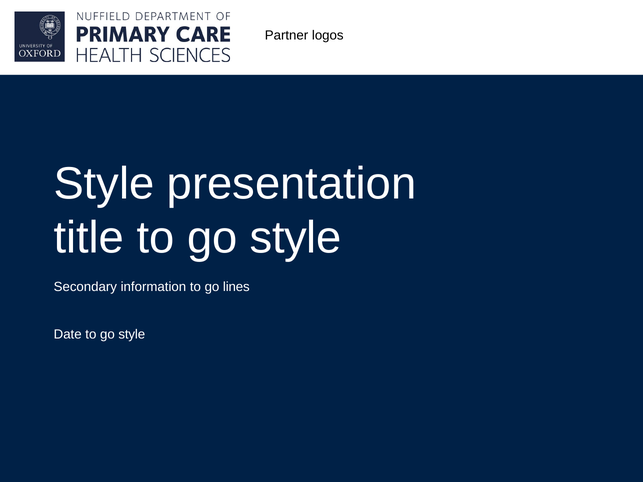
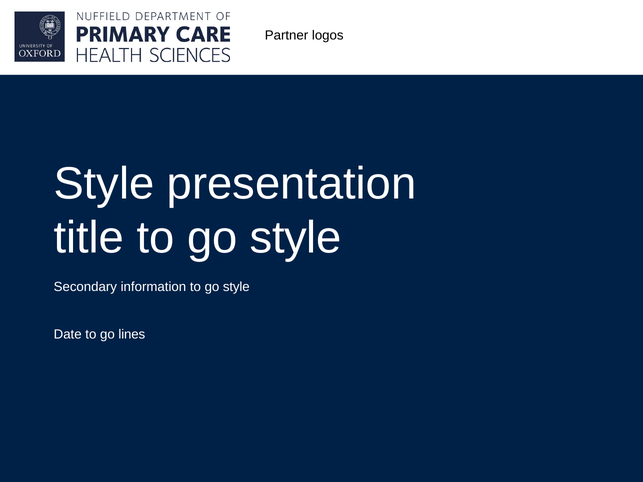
information to go lines: lines -> style (236, 287)
Date to go style: style -> lines (132, 335)
